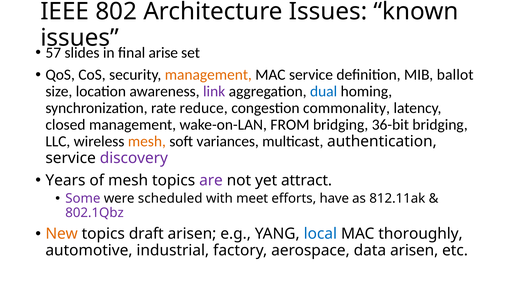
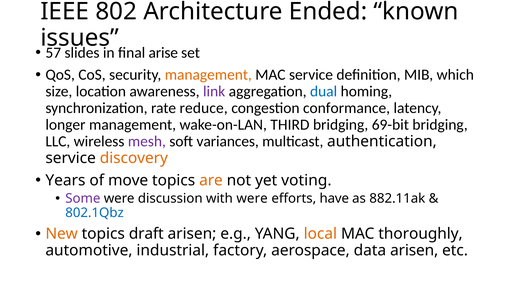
Architecture Issues: Issues -> Ended (328, 12)
ballot: ballot -> which (455, 75)
commonality: commonality -> conformance (347, 108)
closed: closed -> longer (65, 125)
FROM: FROM -> THIRD (290, 125)
36-bit: 36-bit -> 69-bit (390, 125)
mesh colour: orange -> purple (147, 142)
discovery colour: purple -> orange (134, 158)
of mesh: mesh -> move (128, 180)
are colour: purple -> orange (211, 180)
attract: attract -> voting (306, 180)
scheduled: scheduled -> discussion (170, 199)
with meet: meet -> were (252, 199)
812.11ak: 812.11ak -> 882.11ak (397, 199)
802.1Qbz colour: purple -> blue (95, 213)
local colour: blue -> orange (320, 234)
